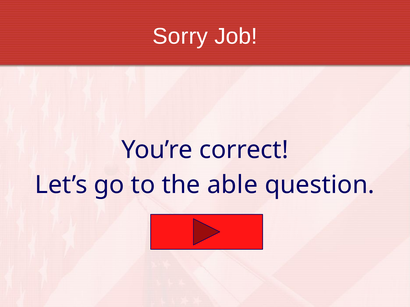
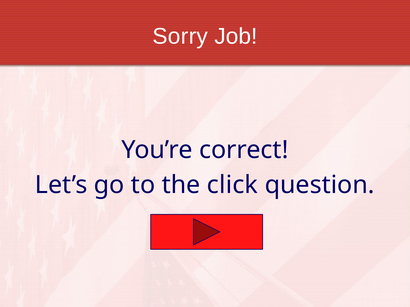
able: able -> click (232, 185)
